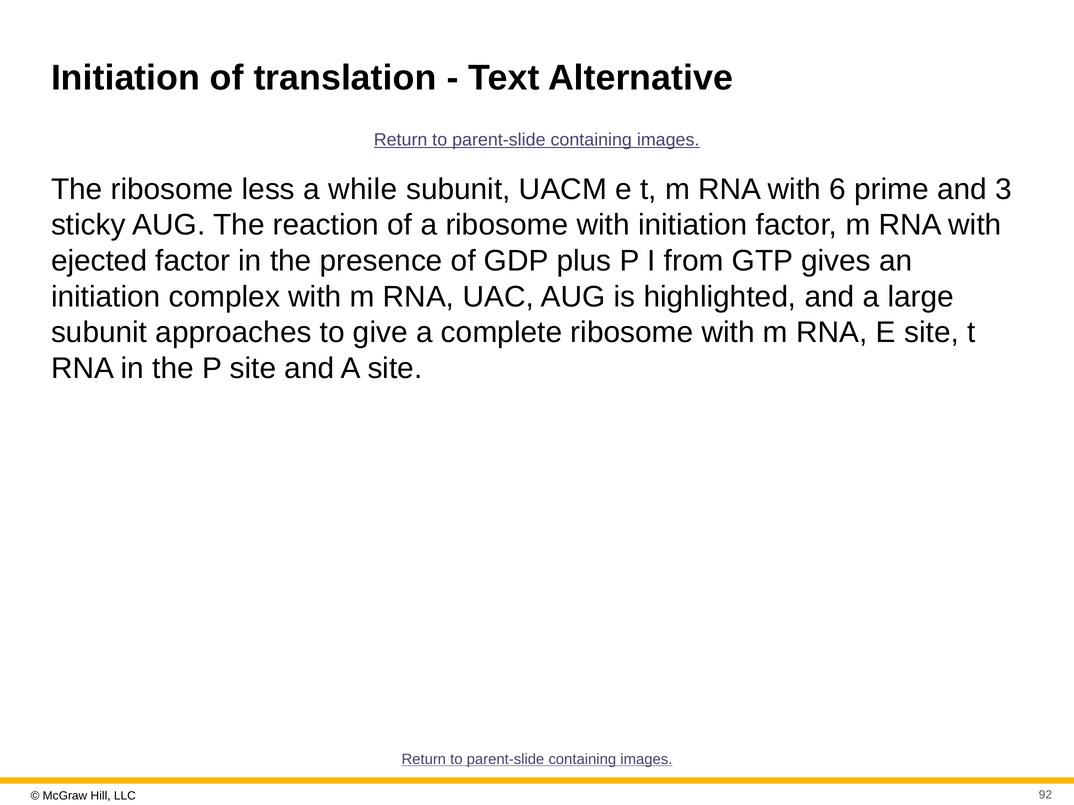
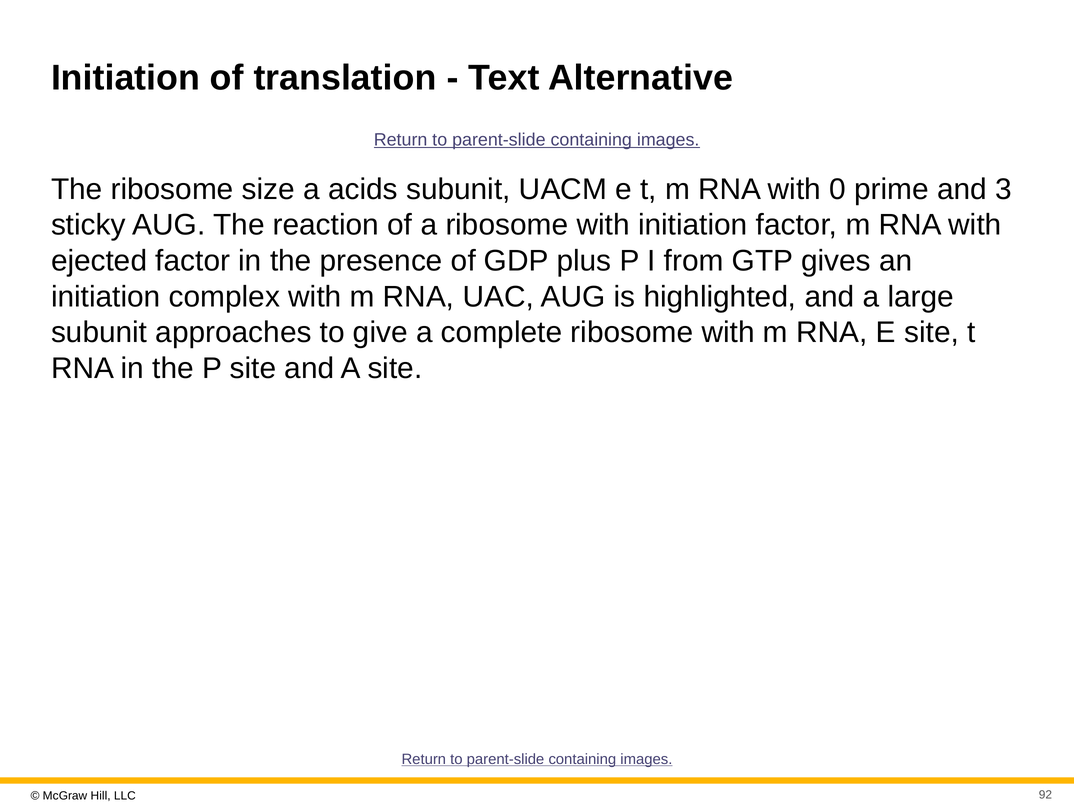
less: less -> size (268, 189)
while: while -> acids (363, 189)
6: 6 -> 0 (838, 189)
